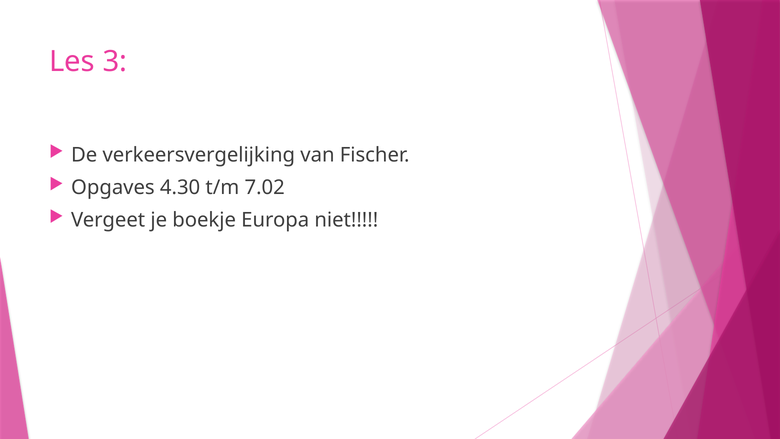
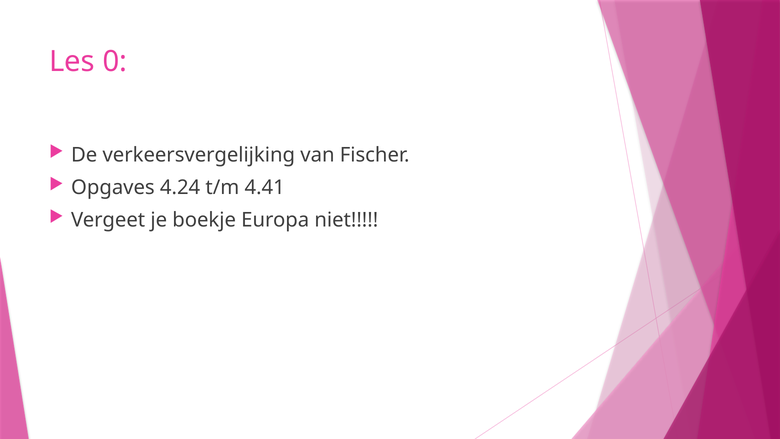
3: 3 -> 0 (115, 62)
4.30: 4.30 -> 4.24 (180, 187)
7.02: 7.02 -> 4.41 (265, 187)
